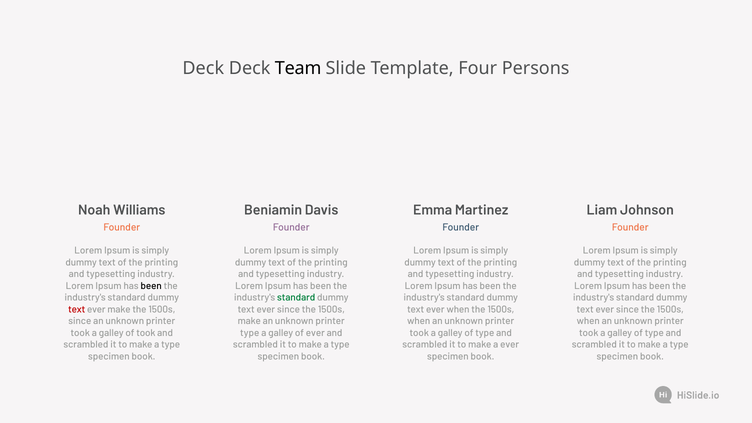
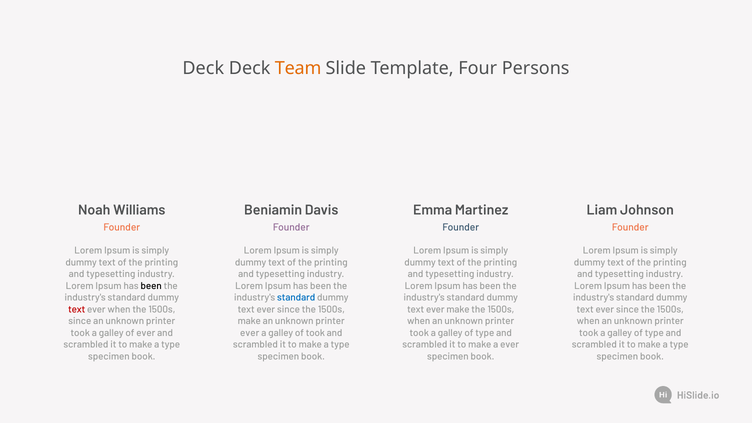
Team colour: black -> orange (298, 68)
standard colour: green -> blue (296, 298)
ever make: make -> when (119, 309)
ever when: when -> make (458, 309)
of took: took -> ever (146, 333)
type: type -> ever (250, 333)
of ever: ever -> took (315, 333)
